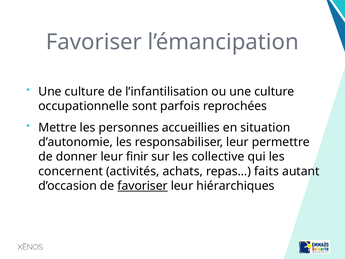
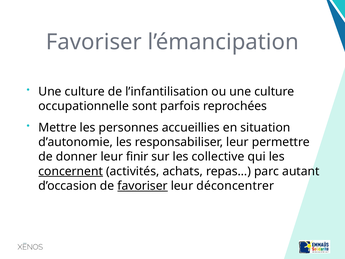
concernent underline: none -> present (71, 171)
faits: faits -> parc (267, 171)
hiérarchiques: hiérarchiques -> déconcentrer (235, 186)
